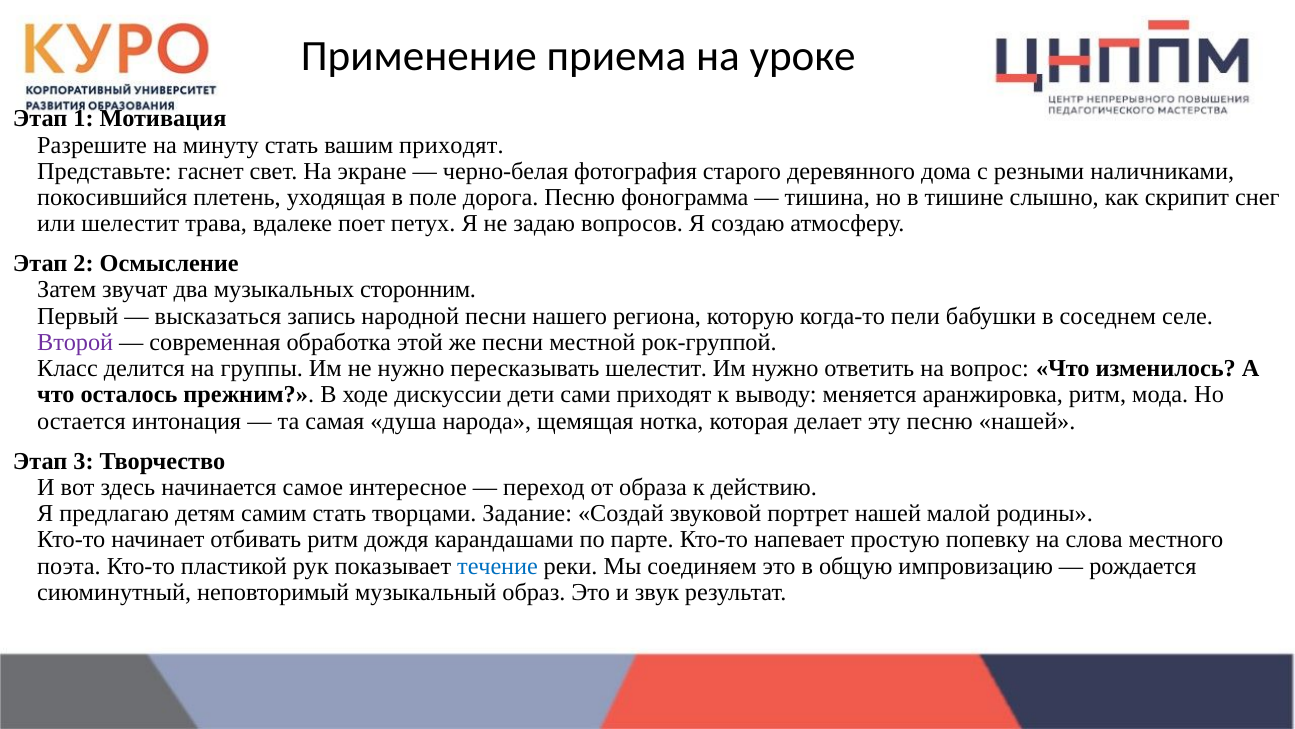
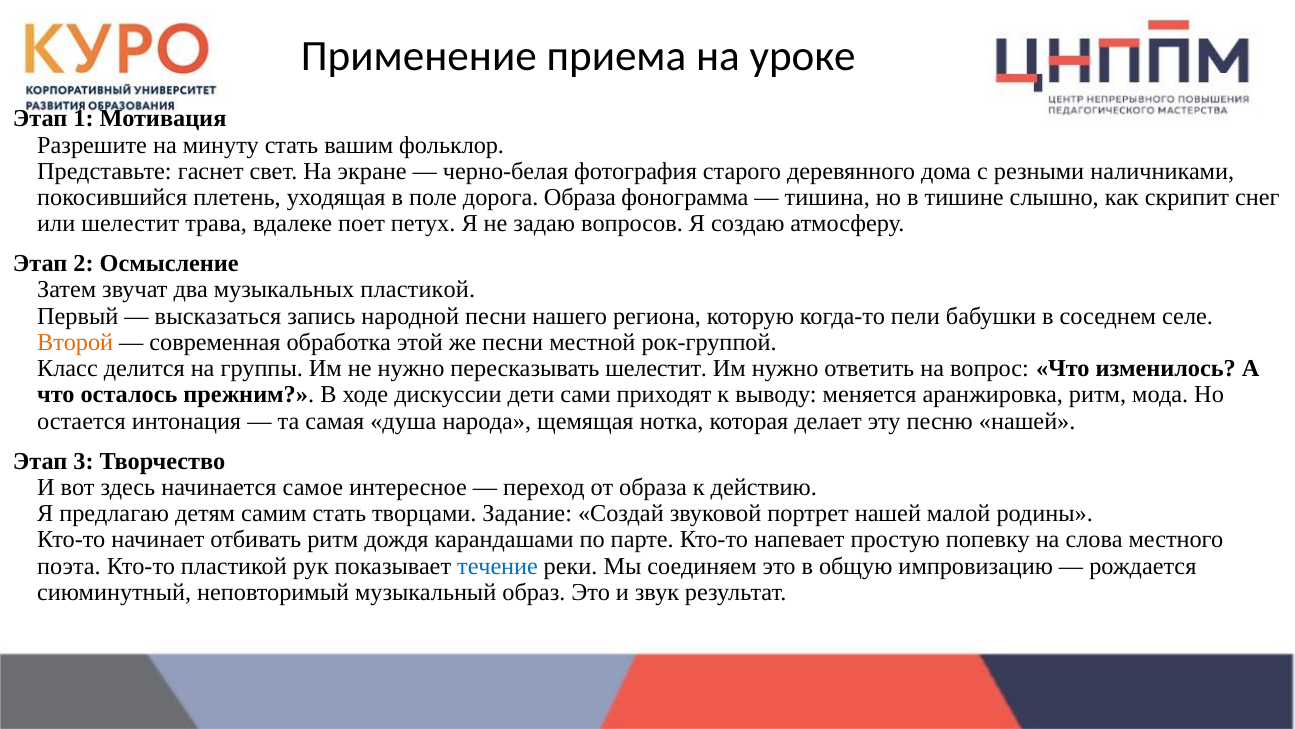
вашим приходят: приходят -> фольклор (452, 145)
дорога Песню: Песню -> Образа (580, 198)
музыкальных сторонним: сторонним -> пластикой (418, 290)
Второй colour: purple -> orange (75, 342)
